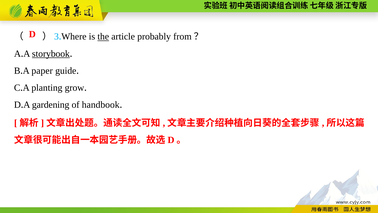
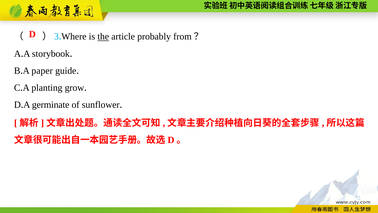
storybook underline: present -> none (51, 54)
gardening: gardening -> germinate (51, 105)
handbook: handbook -> sunflower (101, 105)
